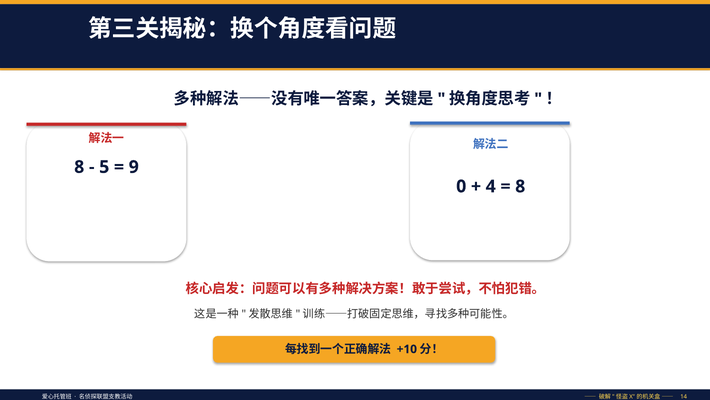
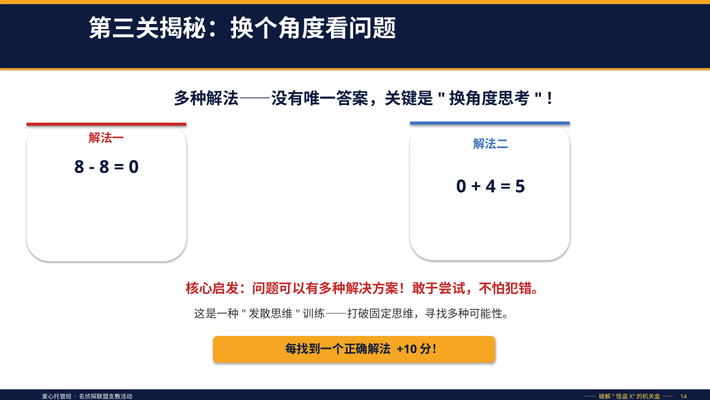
5: 5 -> 8 (104, 167)
9: 9 -> 0 (134, 167)
8: 8 -> 5 (520, 186)
